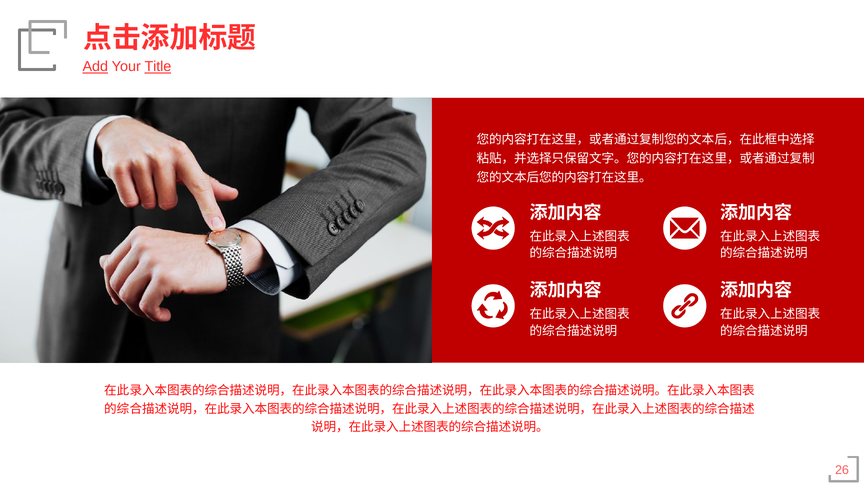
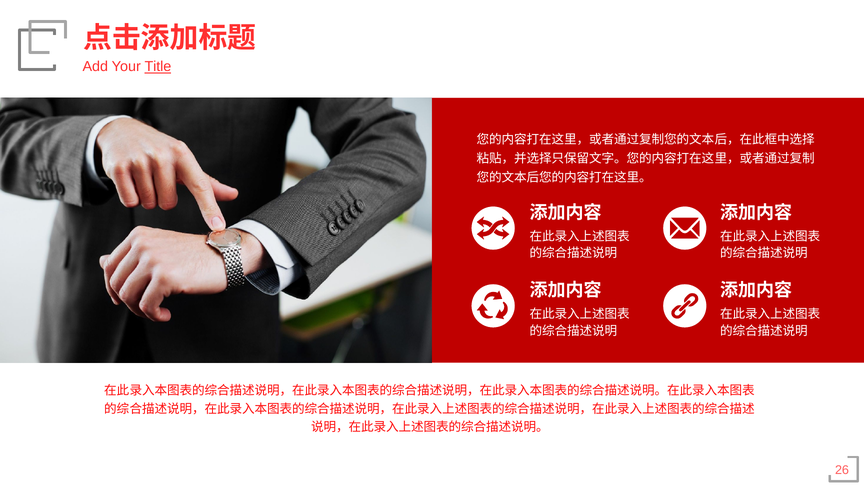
Add underline: present -> none (95, 67)
